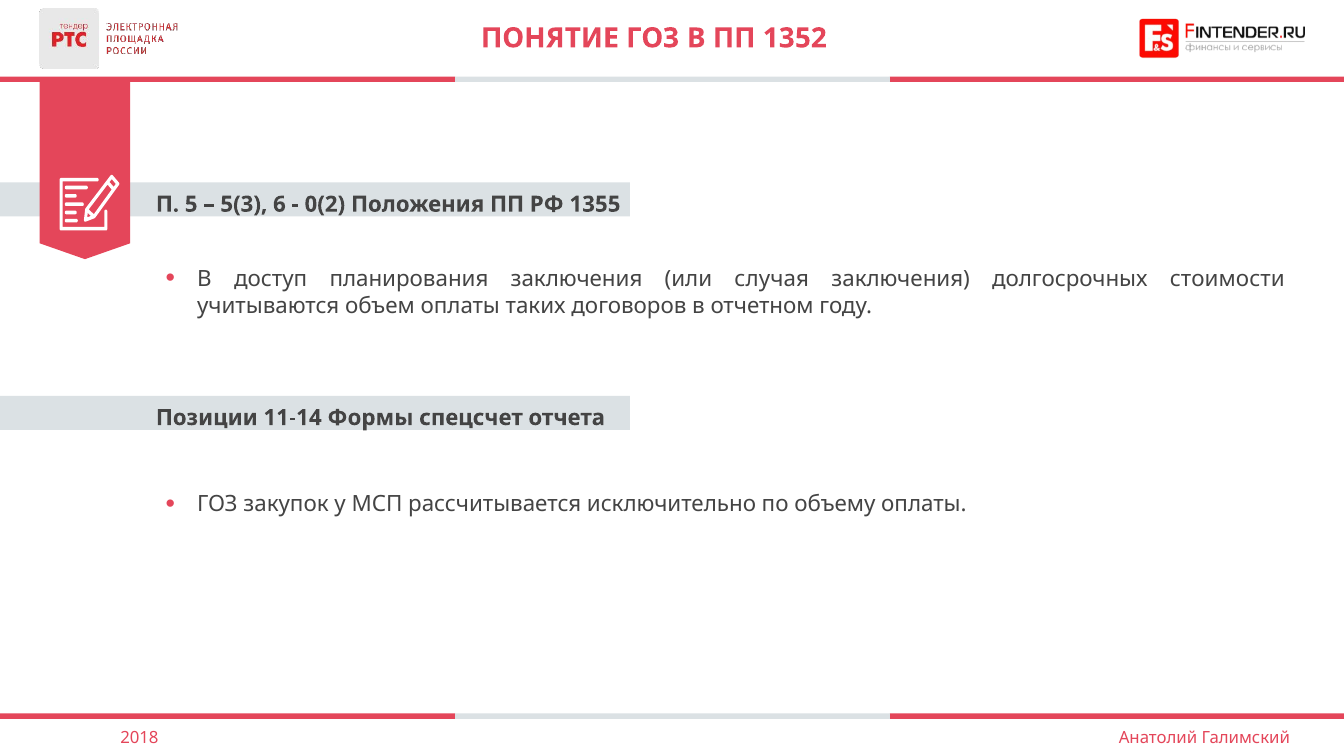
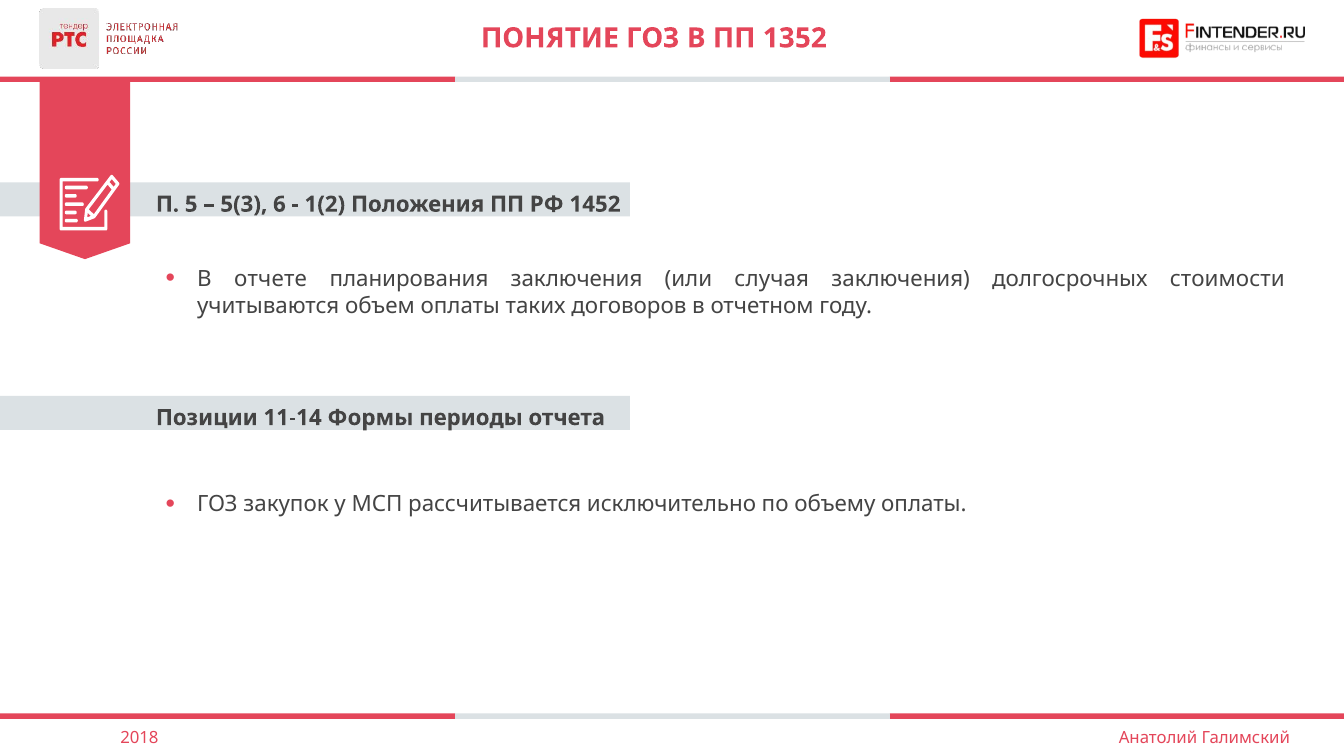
0(2: 0(2 -> 1(2 (325, 204)
1355: 1355 -> 1452 (595, 204)
доступ: доступ -> отчете (271, 279)
спецсчет: спецсчет -> периоды (471, 418)
